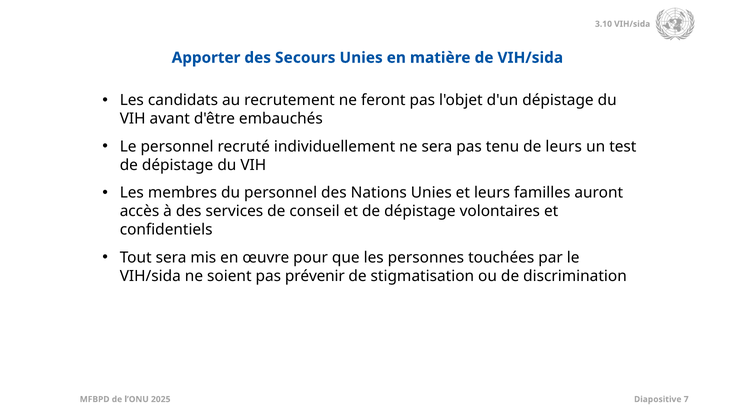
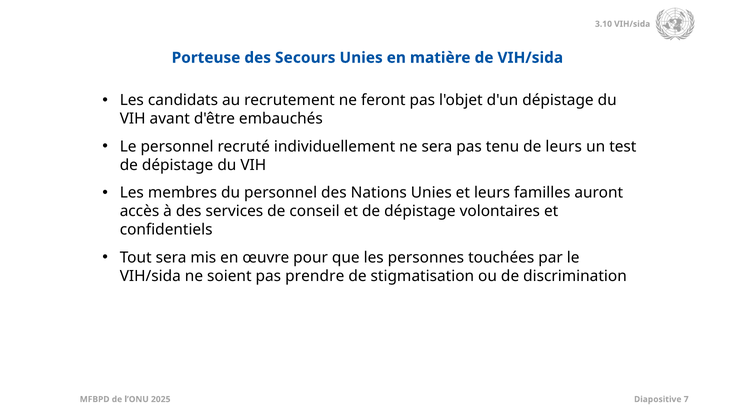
Apporter: Apporter -> Porteuse (206, 58)
prévenir: prévenir -> prendre (315, 276)
